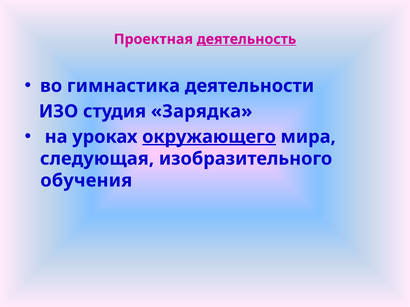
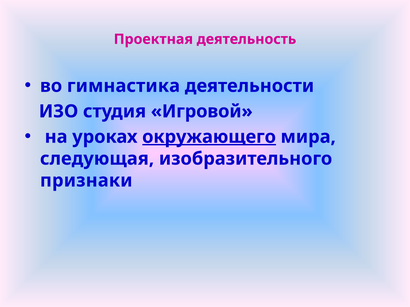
деятельность underline: present -> none (246, 39)
Зарядка: Зарядка -> Игровой (202, 112)
обучения: обучения -> признаки (86, 181)
